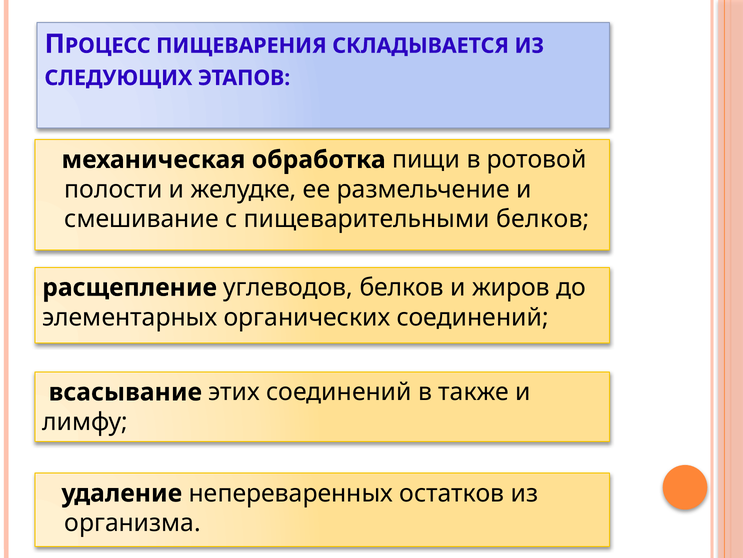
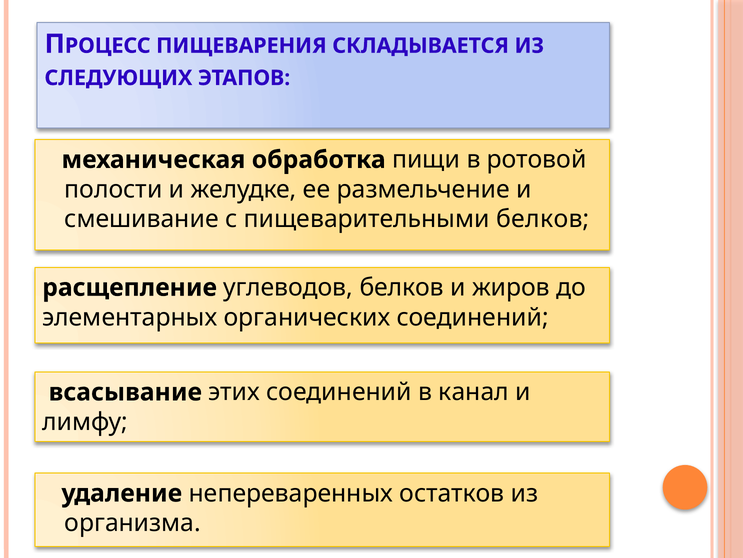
также: также -> канал (474, 392)
